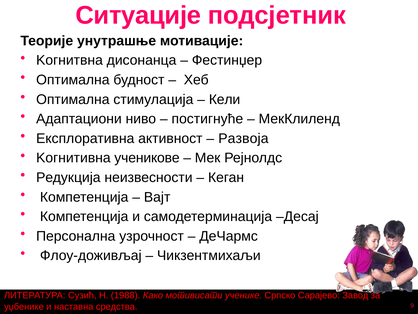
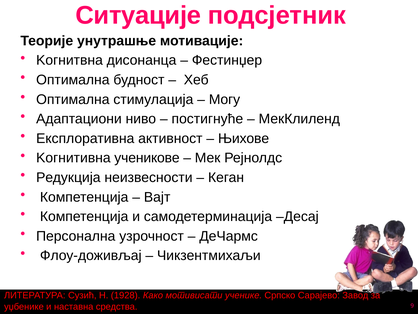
Кели: Кели -> Могу (224, 99)
Развоја: Развоја -> Њихове (244, 138)
1988: 1988 -> 1928 (126, 295)
